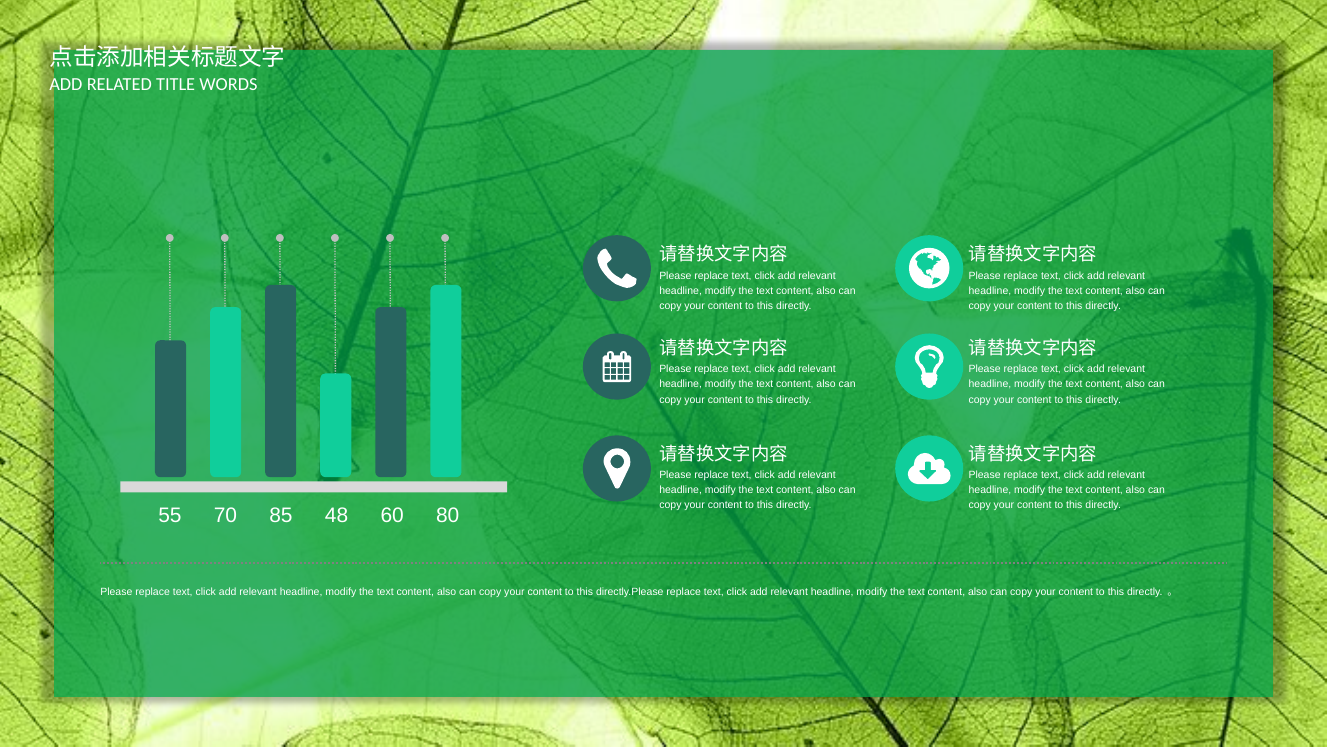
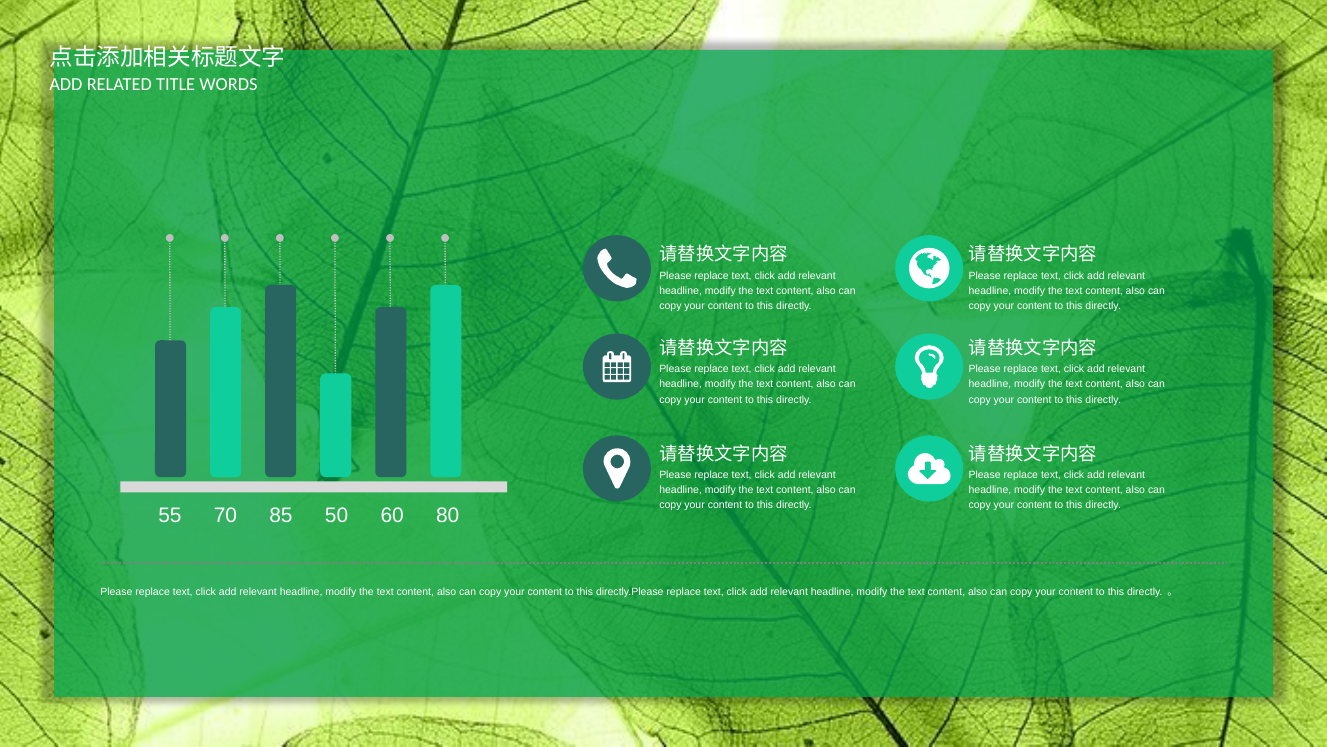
48: 48 -> 50 (337, 515)
